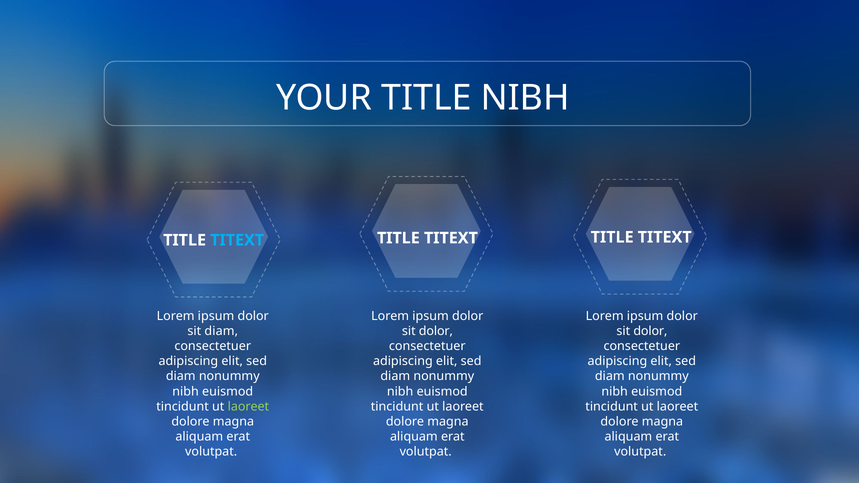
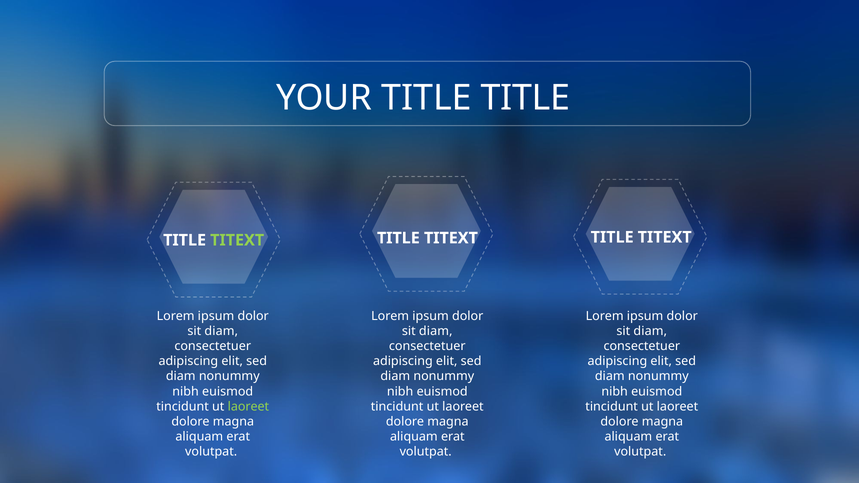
YOUR TITLE NIBH: NIBH -> TITLE (525, 98)
TITEXT colour: light blue -> light green (237, 240)
dolor: dolor -> diam (436, 331)
dolor: dolor -> diam (650, 331)
